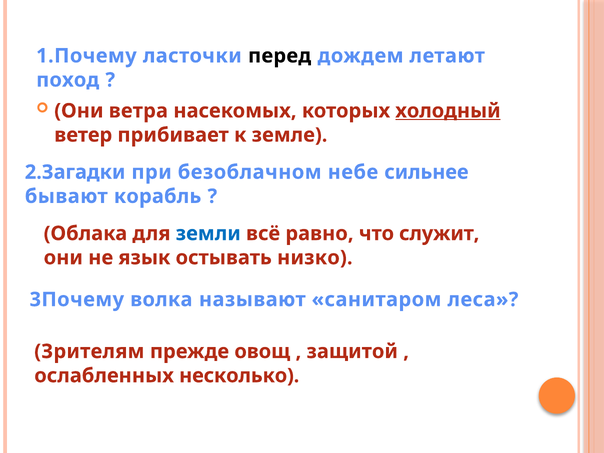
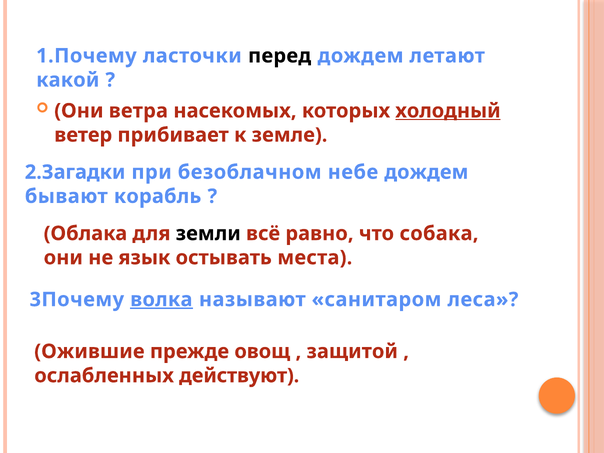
поход: поход -> какой (68, 80)
небе сильнее: сильнее -> дождем (426, 172)
земли colour: blue -> black (208, 234)
служит: служит -> собака (439, 234)
низко: низко -> места (315, 258)
волка underline: none -> present (161, 300)
Зрителям: Зрителям -> Ожившие (89, 351)
несколько: несколько -> действуют (239, 376)
